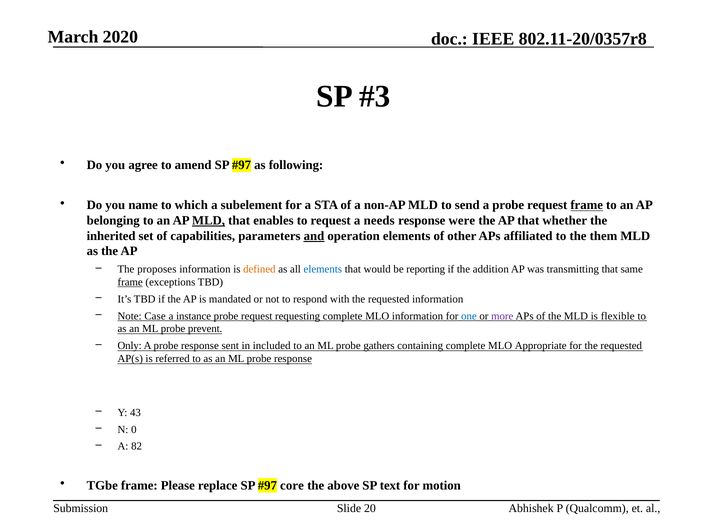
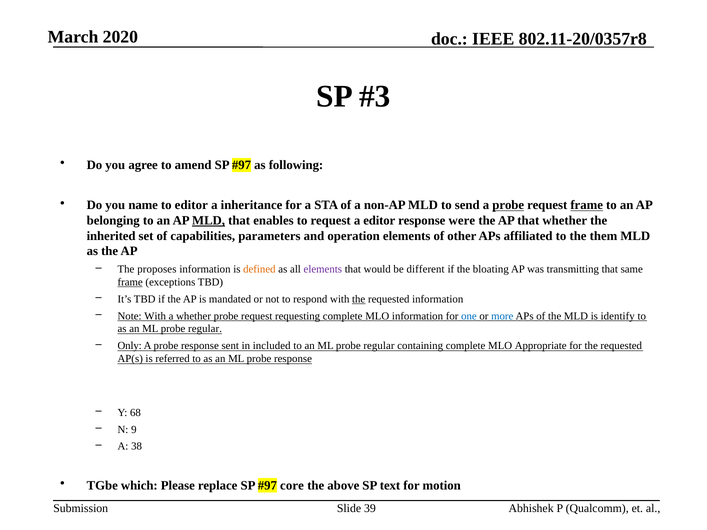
to which: which -> editor (191, 205)
subelement: subelement -> inheritance (252, 205)
probe underline: none -> present (508, 205)
a needs: needs -> editor (379, 221)
and underline: present -> none (314, 236)
elements colour: blue -> purple (323, 269)
reporting: reporting -> different (426, 269)
addition: addition -> bloating (491, 269)
the underline: none -> present (359, 299)
Note Case: Case -> With (155, 316)
a instance: instance -> whether (194, 316)
more colour: purple -> blue (502, 316)
flexible: flexible -> identify (618, 316)
prevent: prevent -> regular (205, 329)
gathers: gathers -> regular (379, 346)
43: 43 -> 68 (135, 413)
0: 0 -> 9 (134, 430)
82: 82 -> 38 (137, 447)
TGbe frame: frame -> which (139, 486)
20: 20 -> 39 (370, 509)
